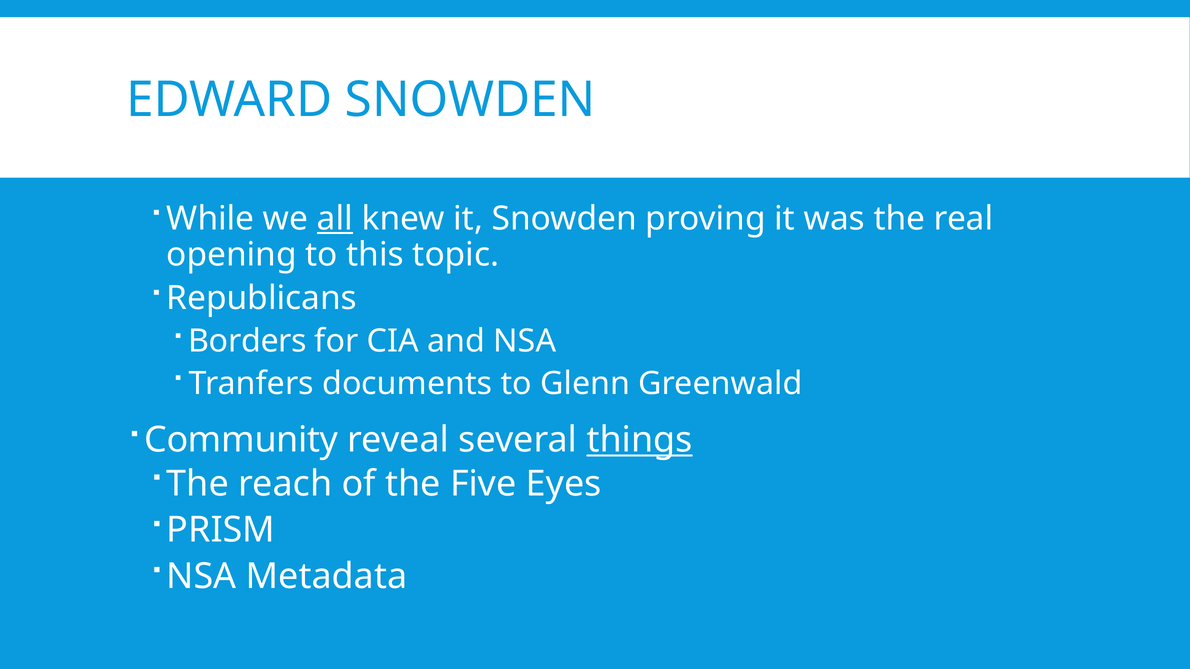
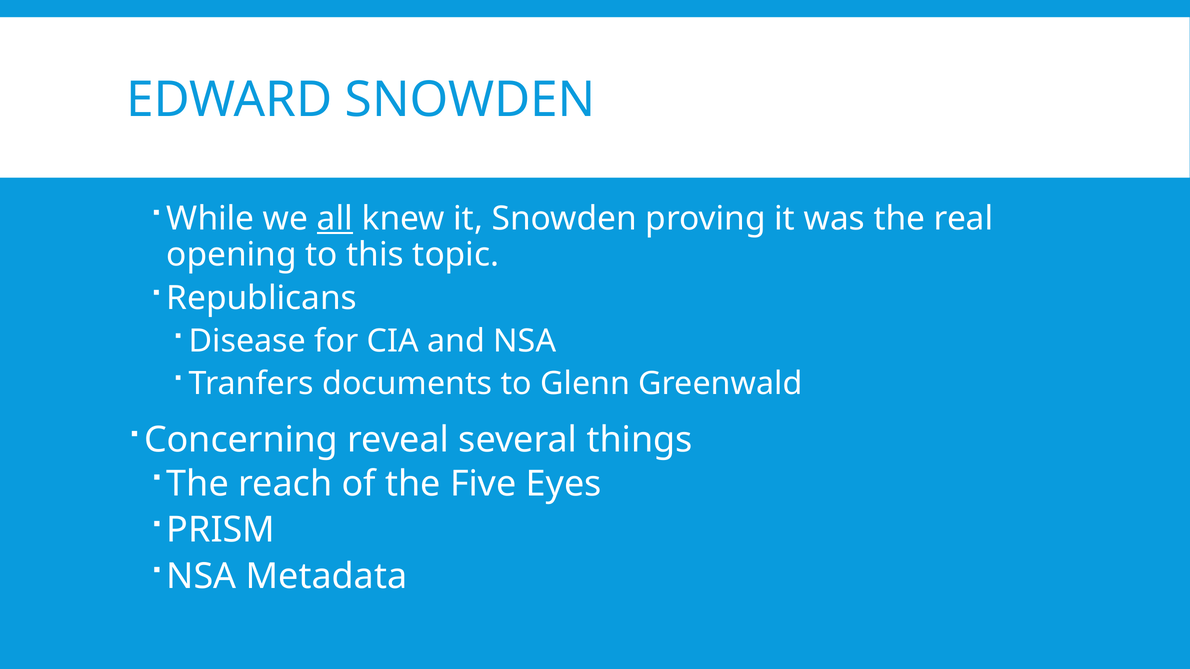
Borders: Borders -> Disease (247, 341)
Community: Community -> Concerning (241, 440)
things underline: present -> none (640, 440)
